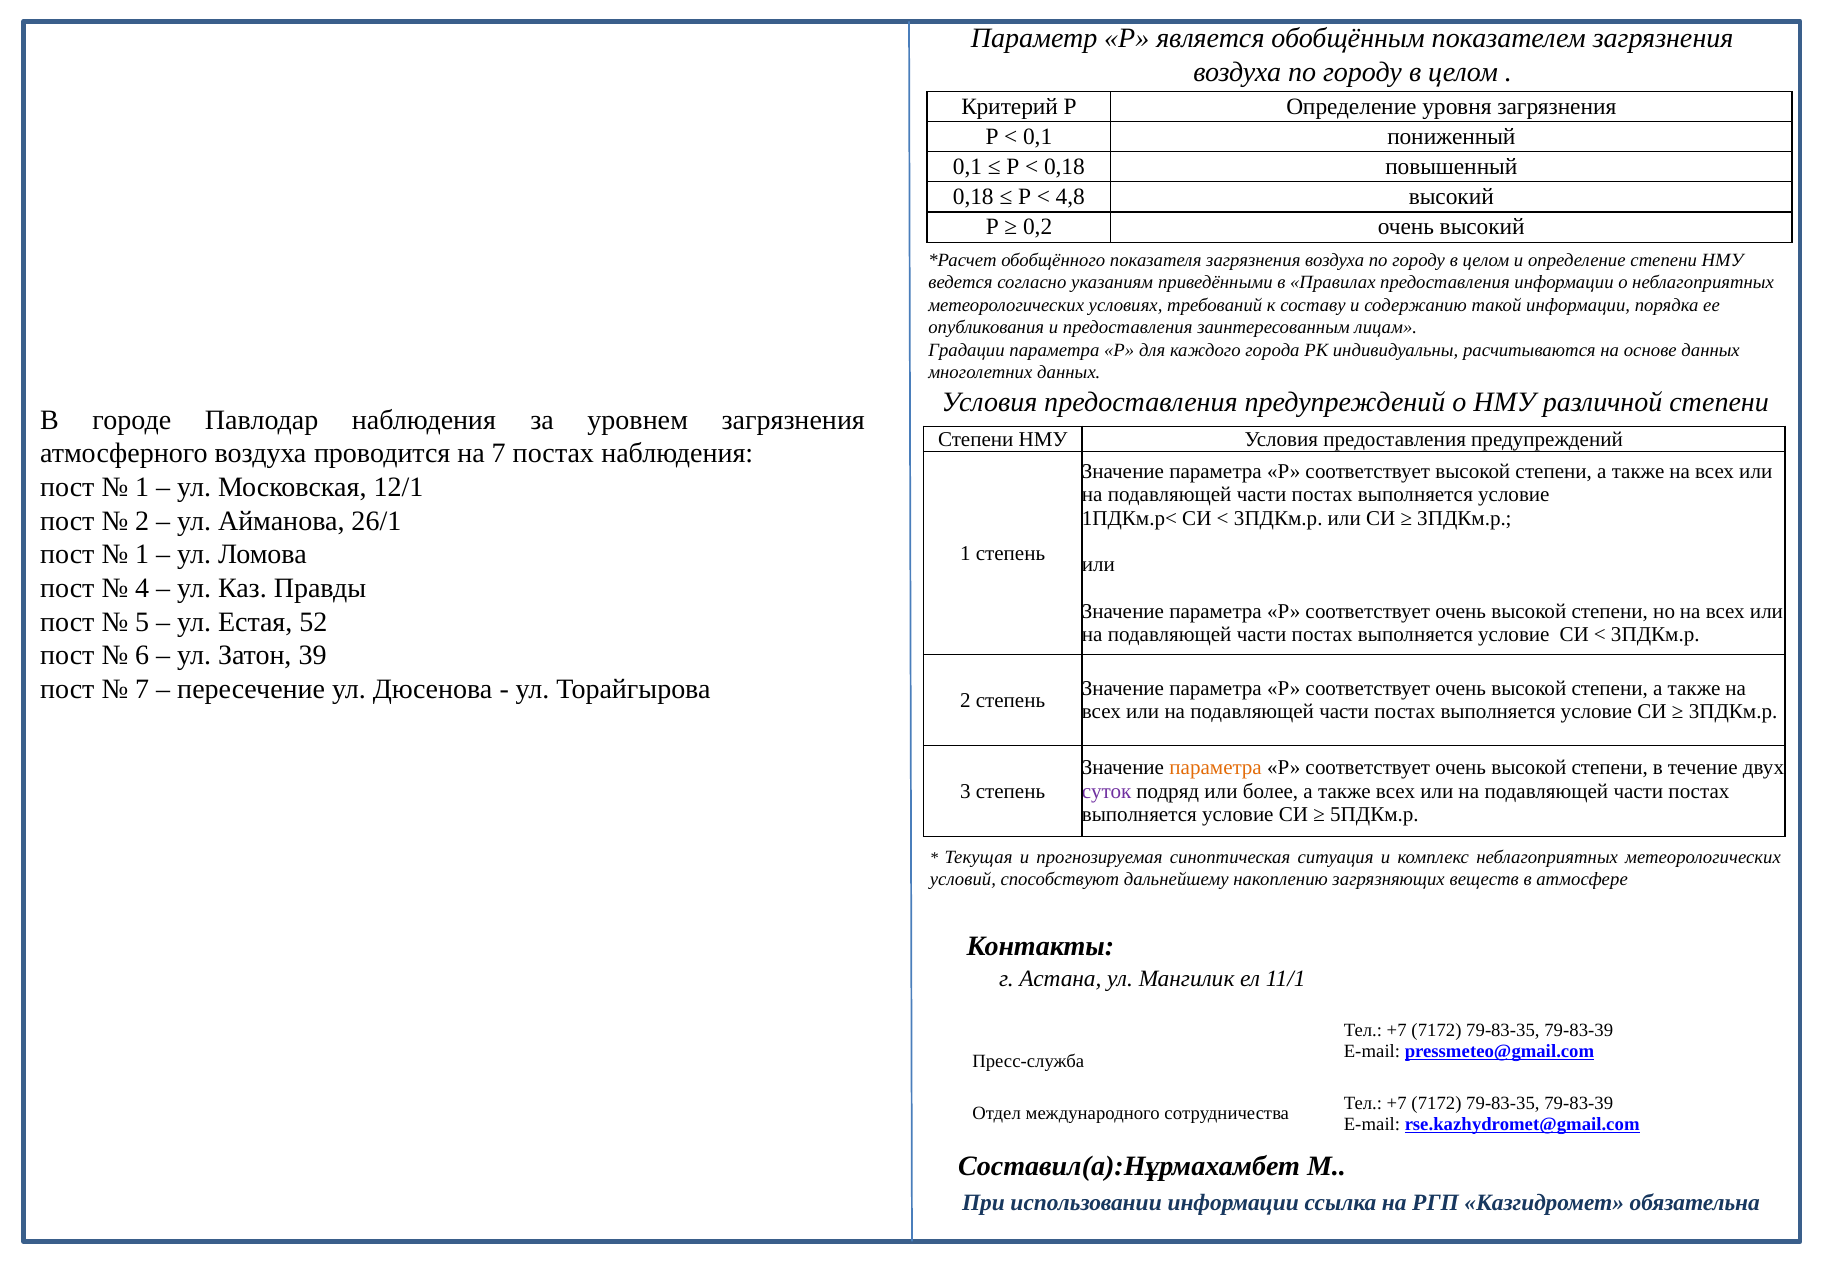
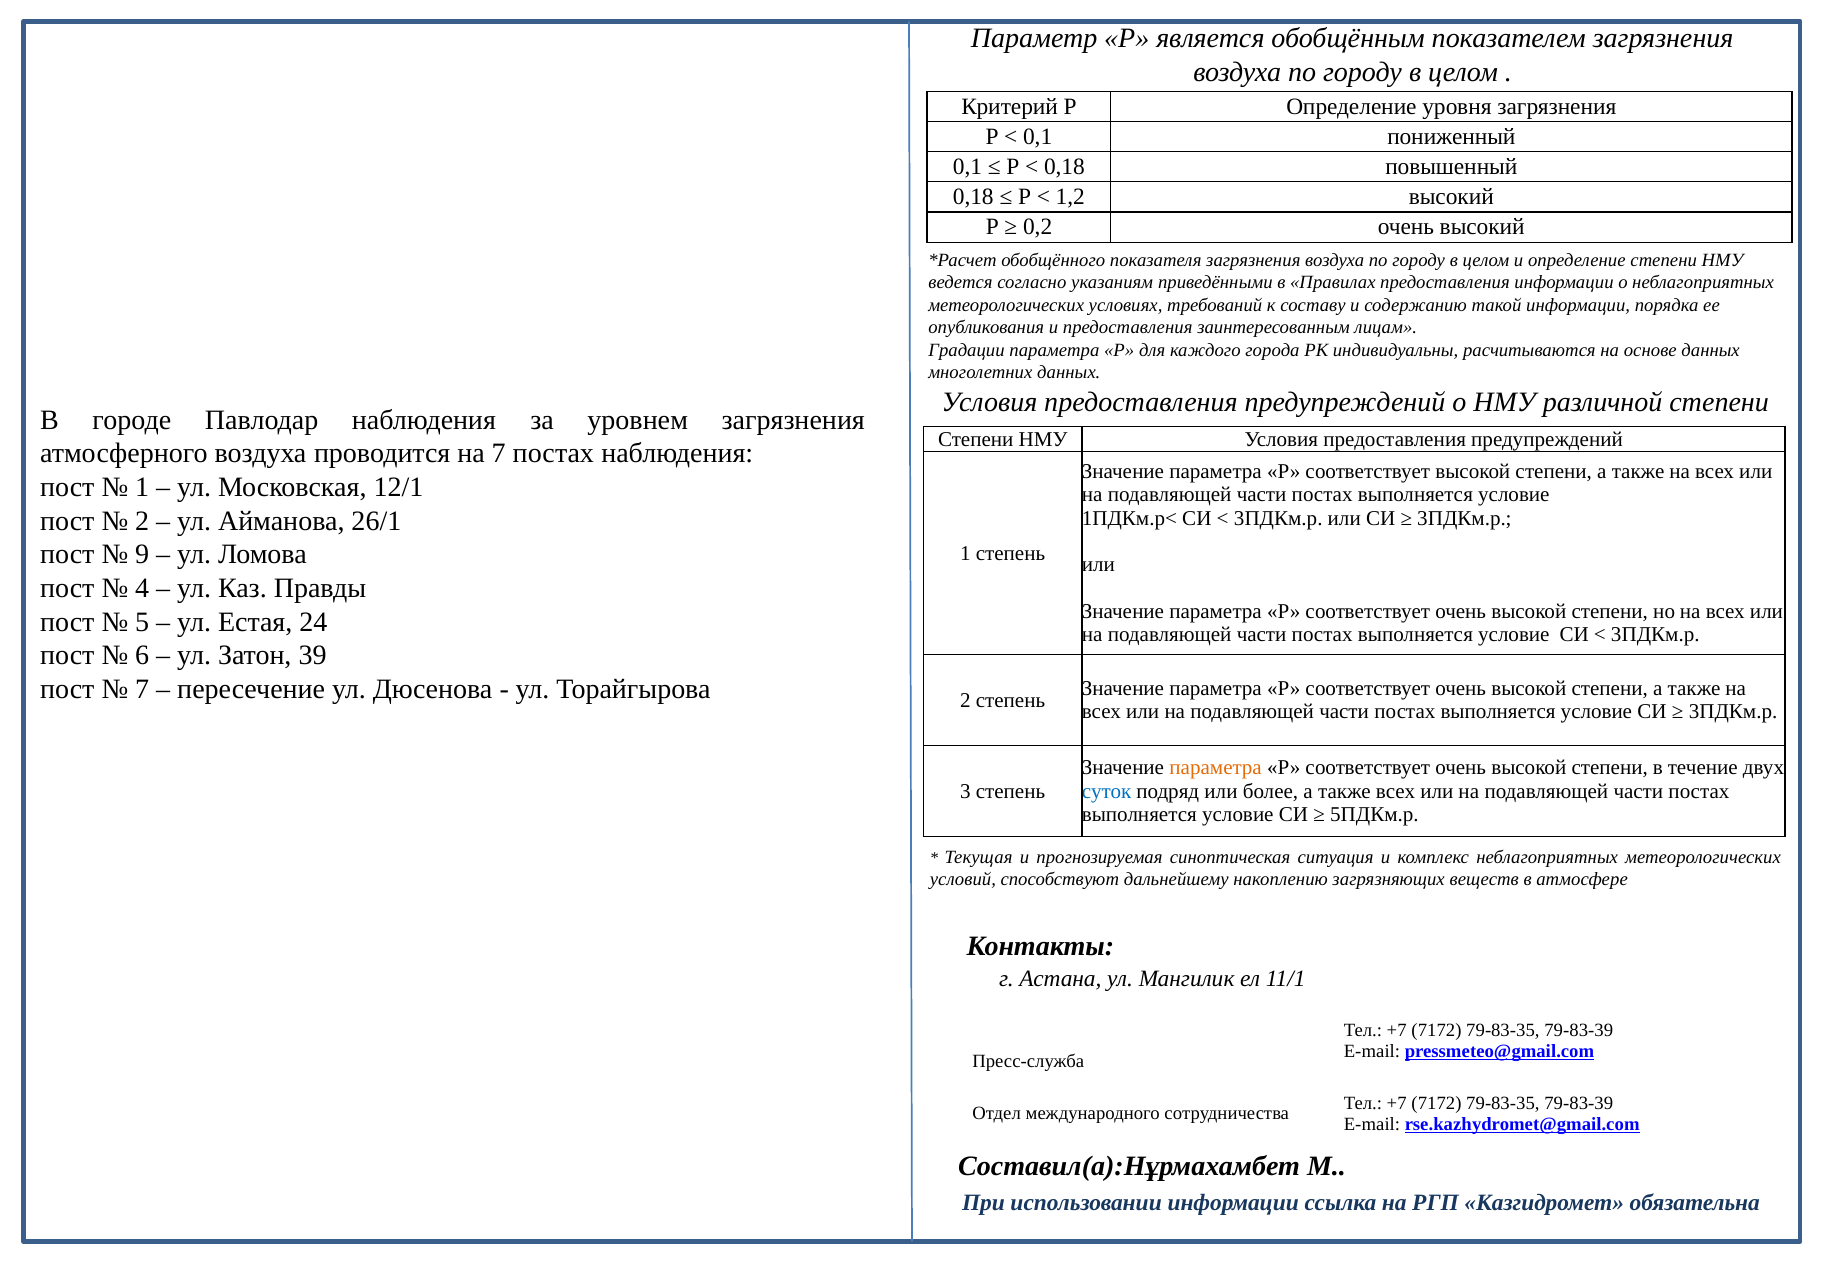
4,8: 4,8 -> 1,2 (1070, 197)
1: 1 -> 9 (142, 554)
52: 52 -> 24 (313, 622)
суток colour: purple -> blue (1107, 791)
